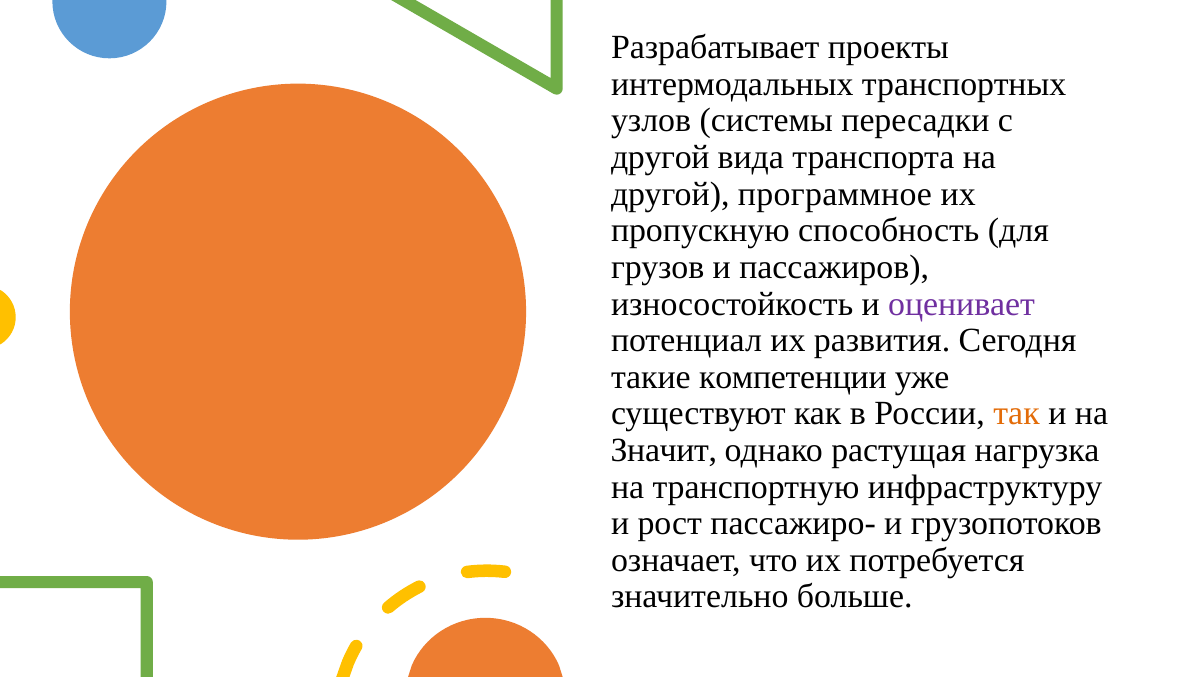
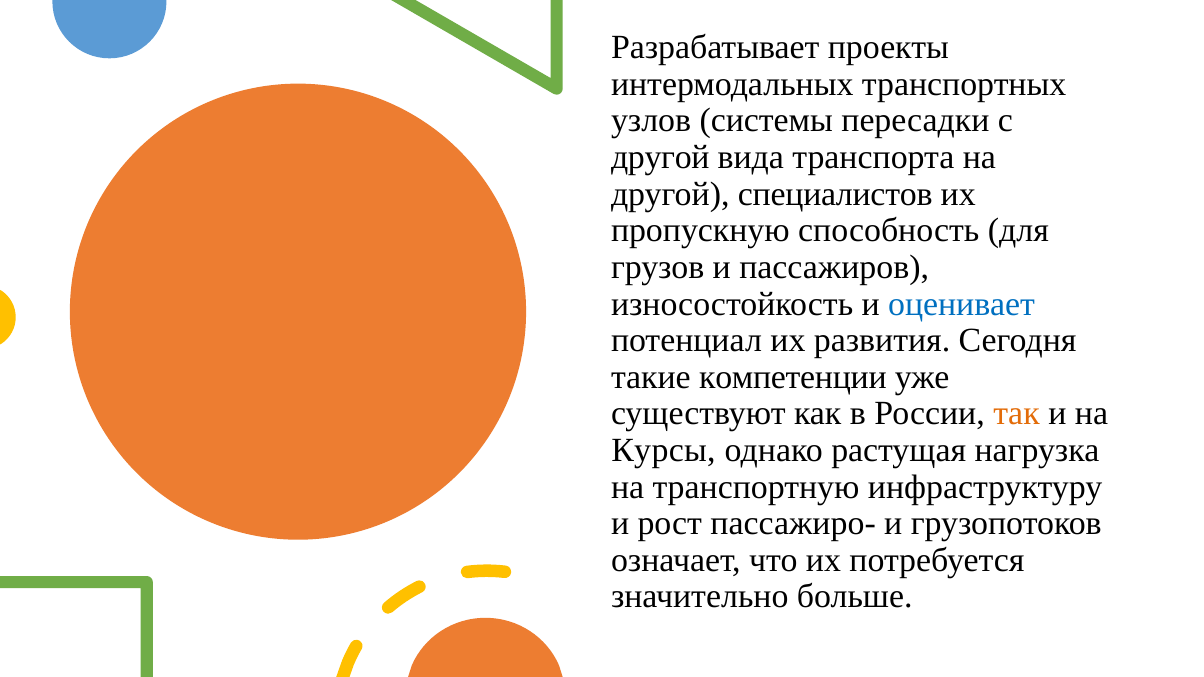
программное: программное -> специалистов (835, 194)
оценивает colour: purple -> blue (962, 304)
Значит: Значит -> Курсы (664, 450)
